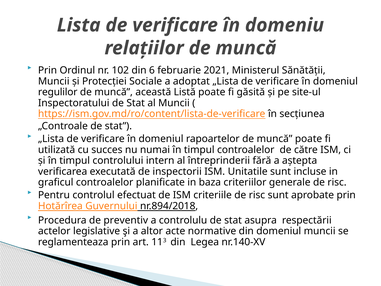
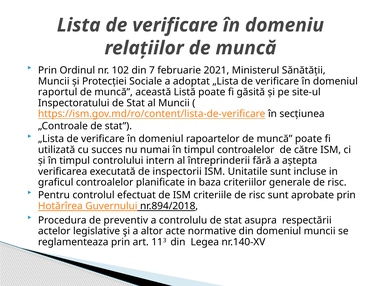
6: 6 -> 7 (152, 70)
regulilor: regulilor -> raportul (58, 92)
